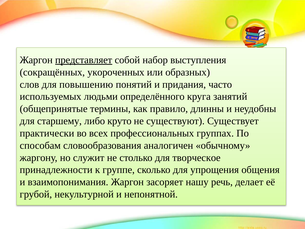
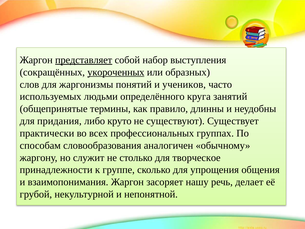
укороченных underline: none -> present (116, 72)
повышению: повышению -> жаргонизмы (86, 84)
придания: придания -> учеников (184, 84)
старшему: старшему -> придания (59, 121)
